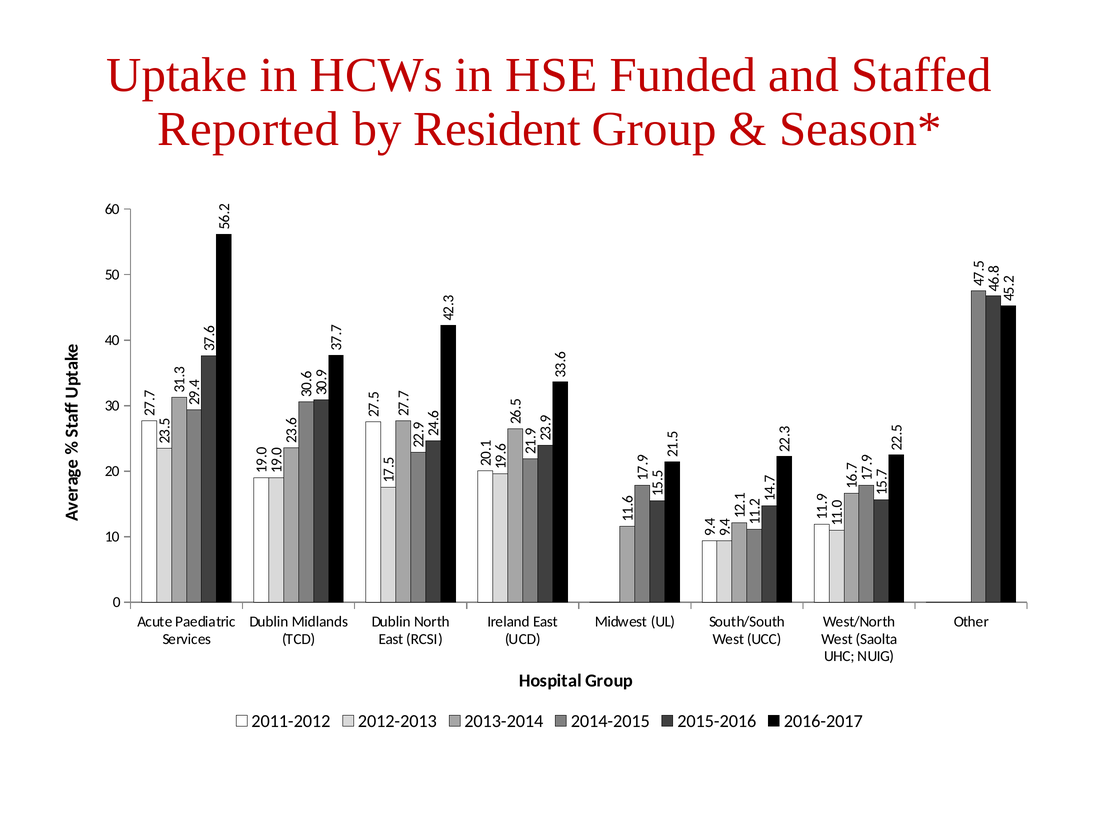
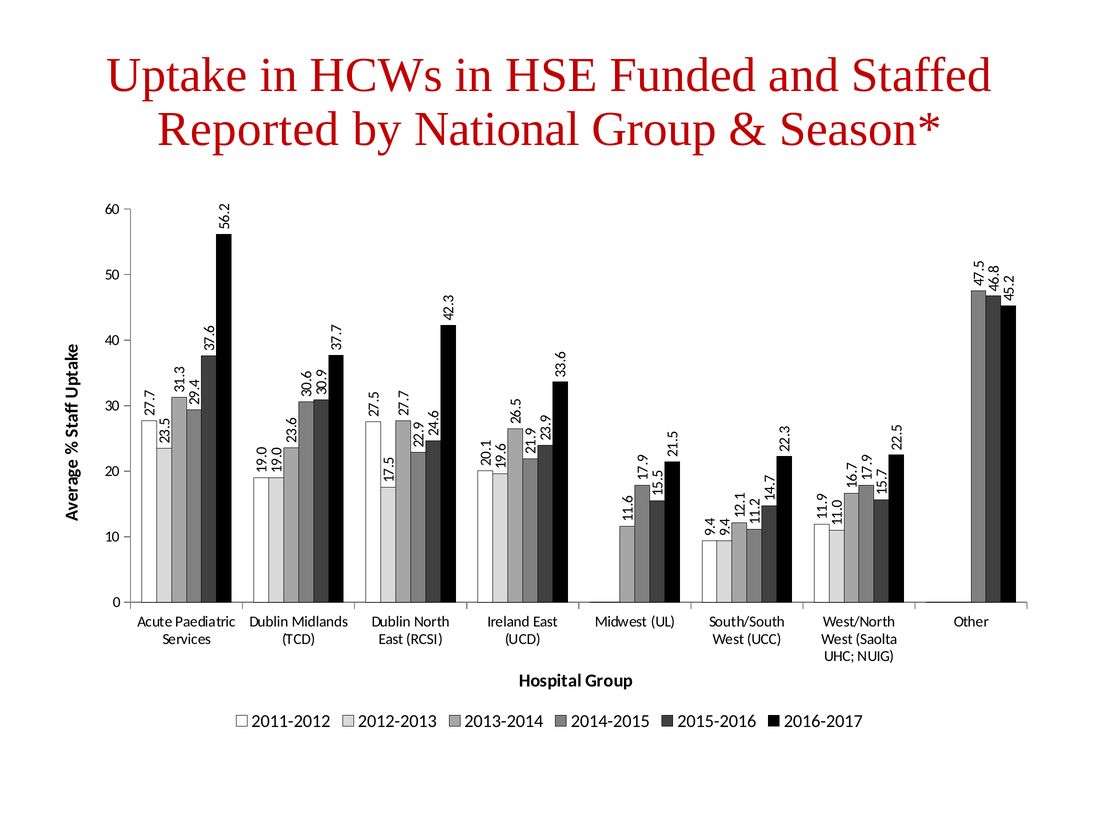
Resident: Resident -> National (497, 129)
